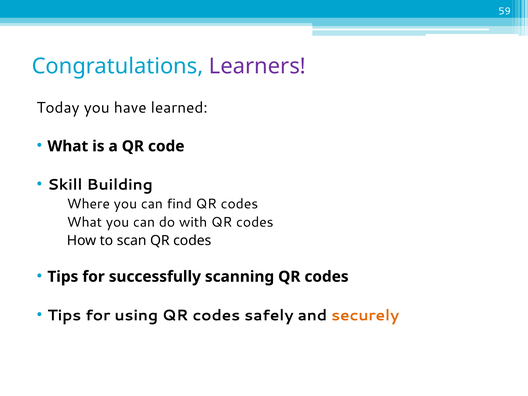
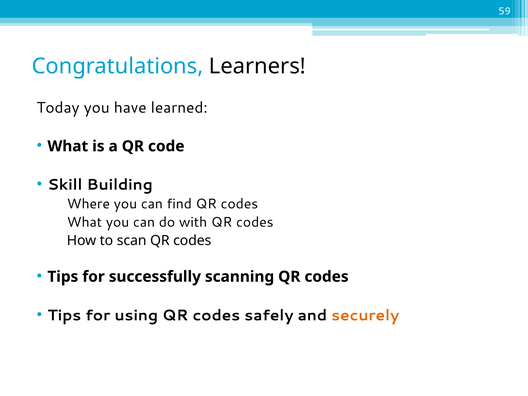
Learners colour: purple -> black (257, 66)
